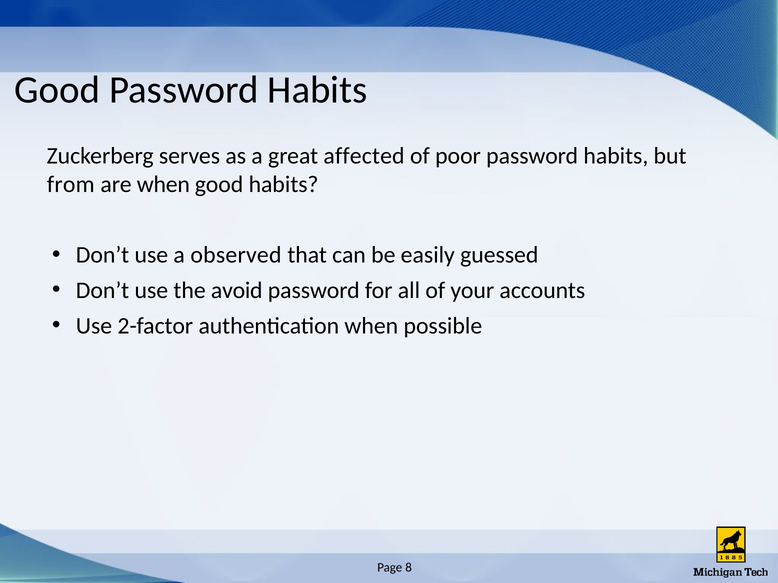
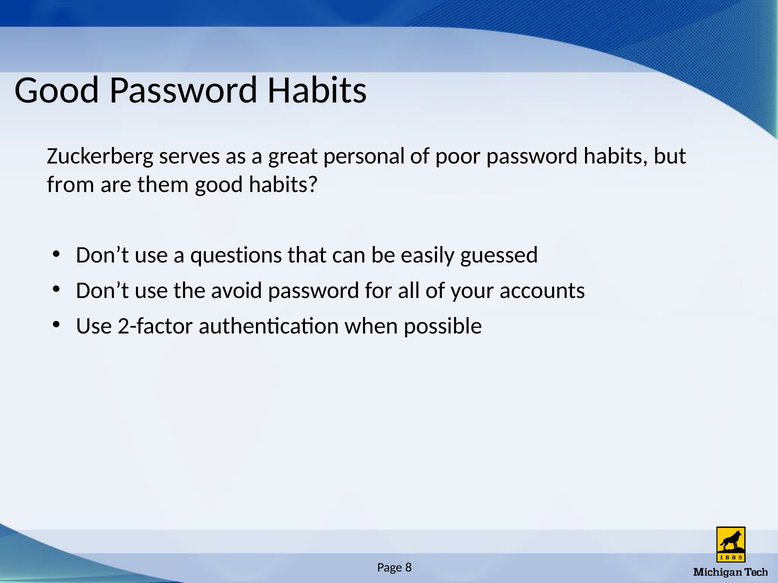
affected: affected -> personal (364, 156)
are when: when -> them (163, 184)
observed: observed -> questions (236, 255)
